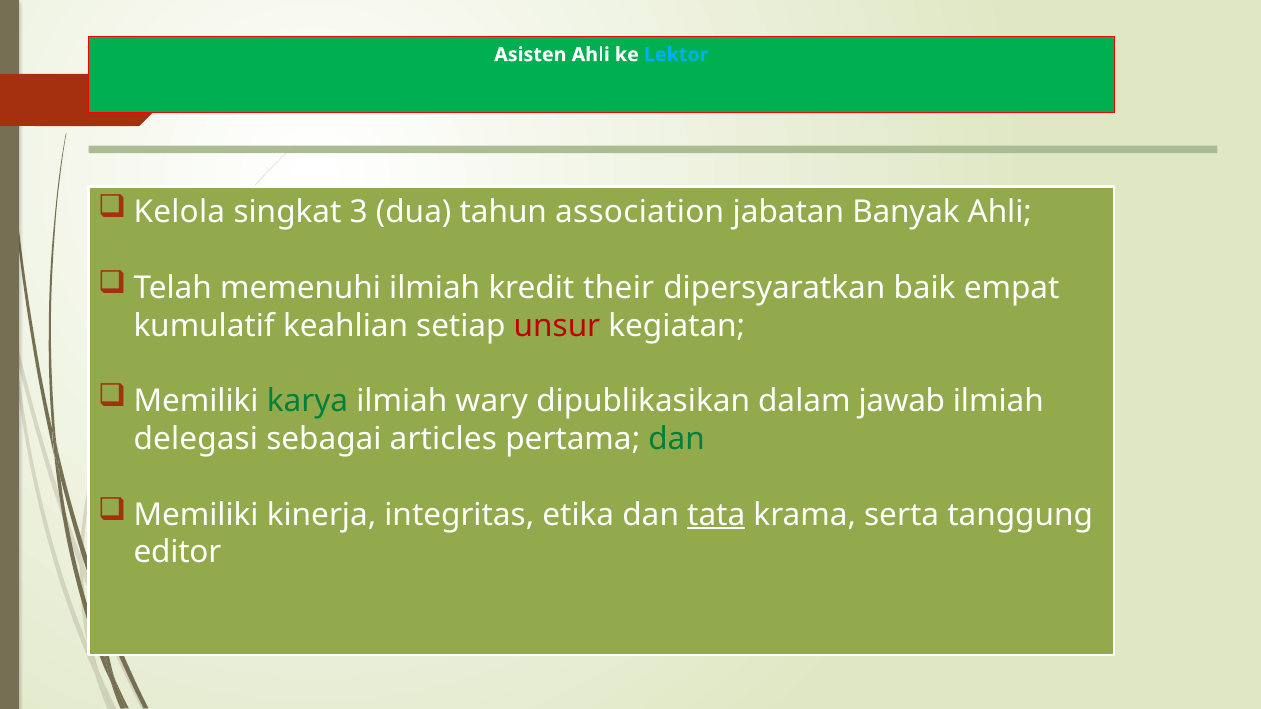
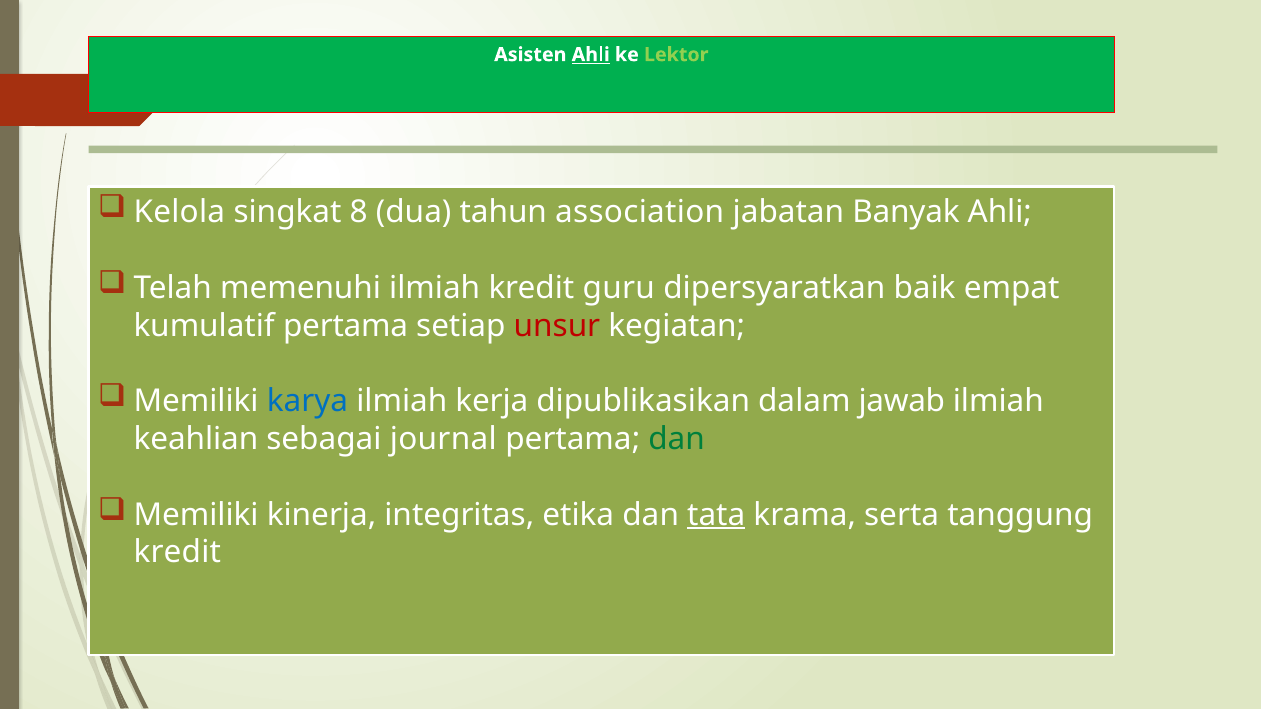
Ahli underline: none -> present (591, 55)
Lektor colour: light blue -> light green (676, 55)
3: 3 -> 8 (359, 212)
their: their -> guru (619, 288)
kumulatif keahlian: keahlian -> pertama (346, 326)
karya colour: green -> blue (307, 402)
wary: wary -> kerja (492, 402)
delegasi: delegasi -> keahlian (196, 439)
articles: articles -> journal (443, 439)
editor: editor -> kredit (177, 553)
